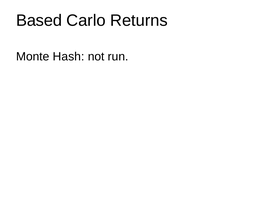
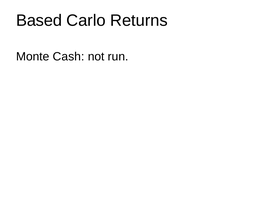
Hash: Hash -> Cash (69, 56)
